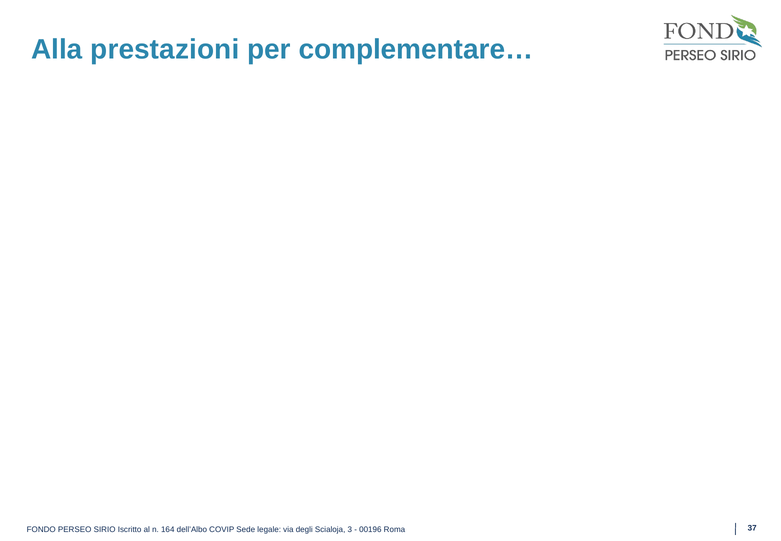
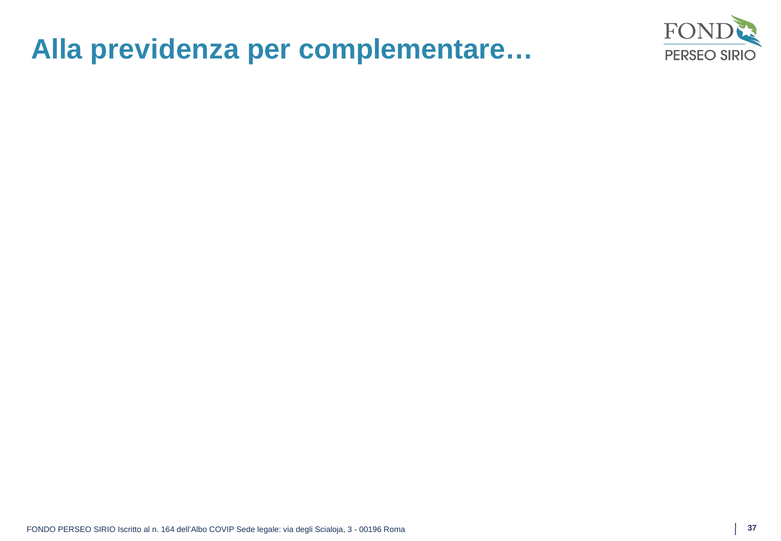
prestazioni: prestazioni -> previdenza (165, 49)
